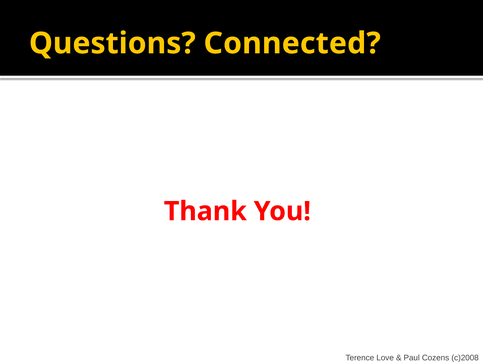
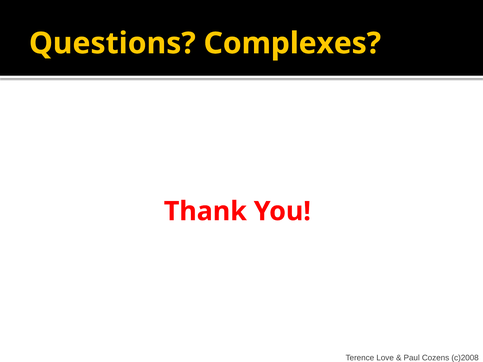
Connected: Connected -> Complexes (292, 43)
